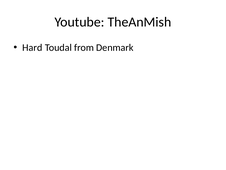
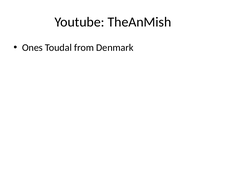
Hard: Hard -> Ones (32, 47)
